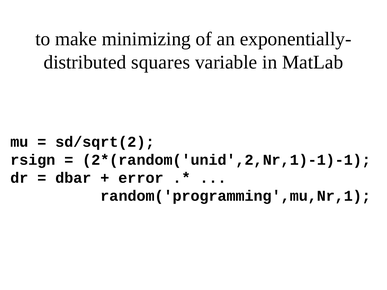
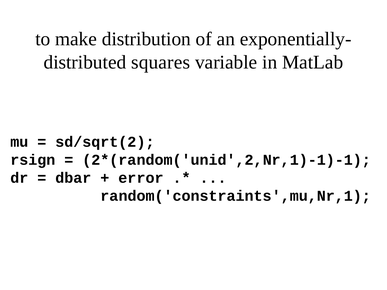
minimizing: minimizing -> distribution (146, 39)
random('programming',mu,Nr,1: random('programming',mu,Nr,1 -> random('constraints',mu,Nr,1 (236, 196)
